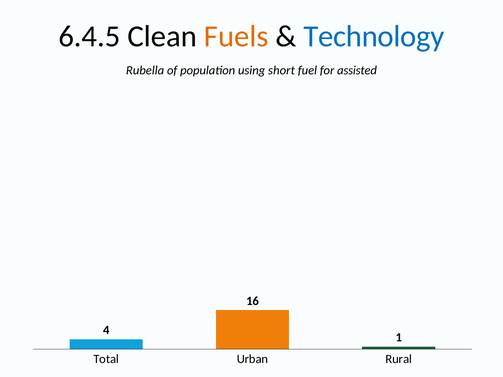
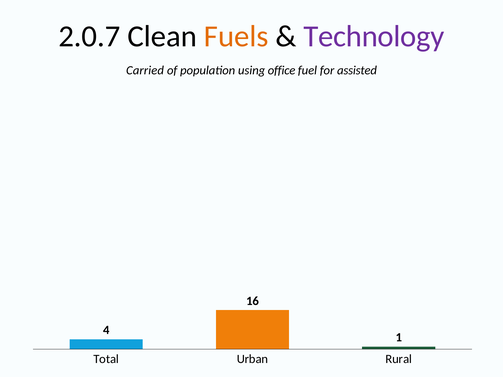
6.4.5: 6.4.5 -> 2.0.7 (89, 36)
Technology colour: blue -> purple (374, 36)
Rubella: Rubella -> Carried (145, 70)
short: short -> office (282, 70)
